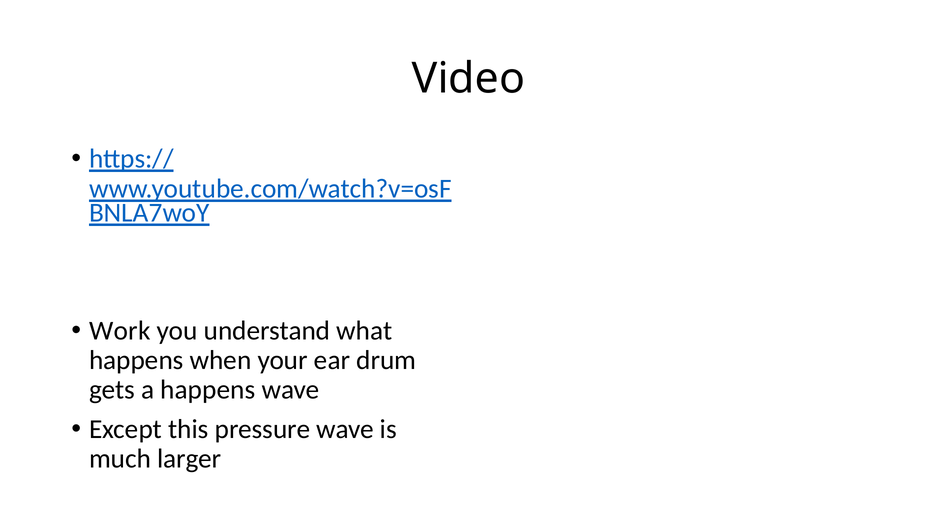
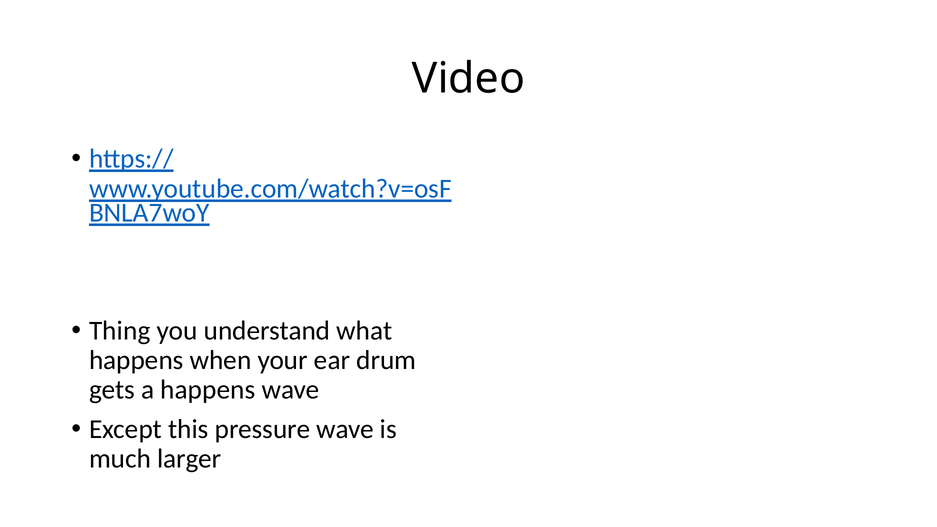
Work: Work -> Thing (120, 331)
